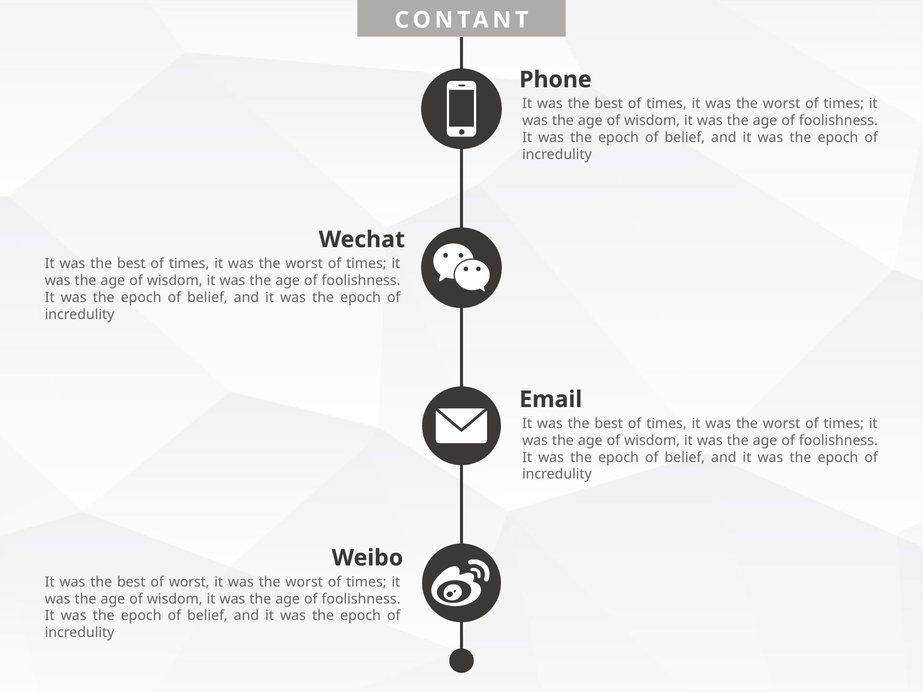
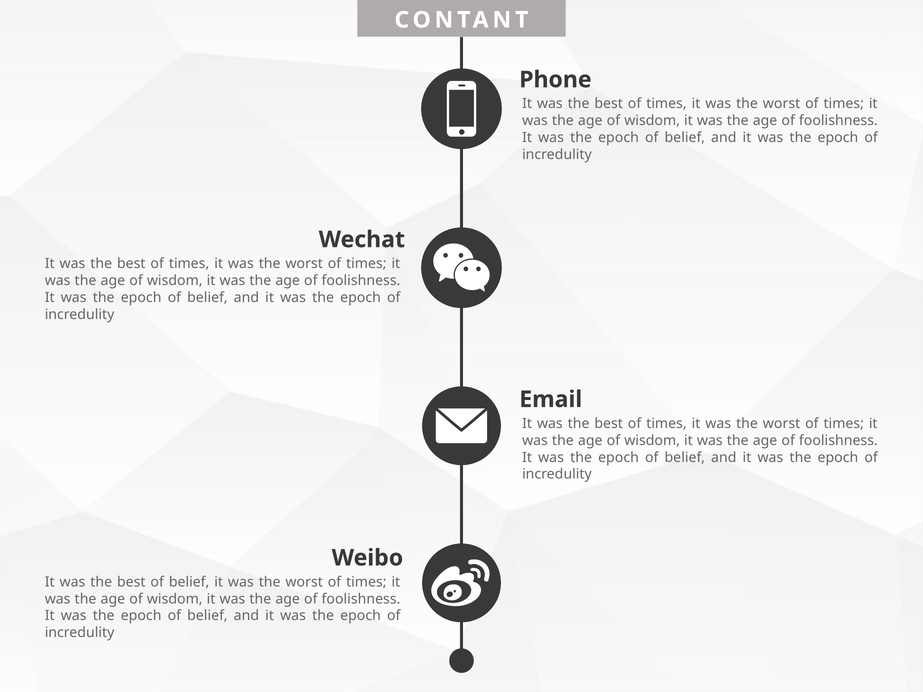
best of worst: worst -> belief (189, 582)
